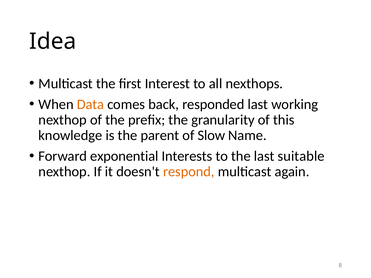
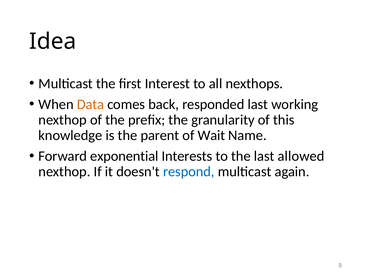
Slow: Slow -> Wait (211, 136)
suitable: suitable -> allowed (301, 156)
respond colour: orange -> blue (189, 172)
